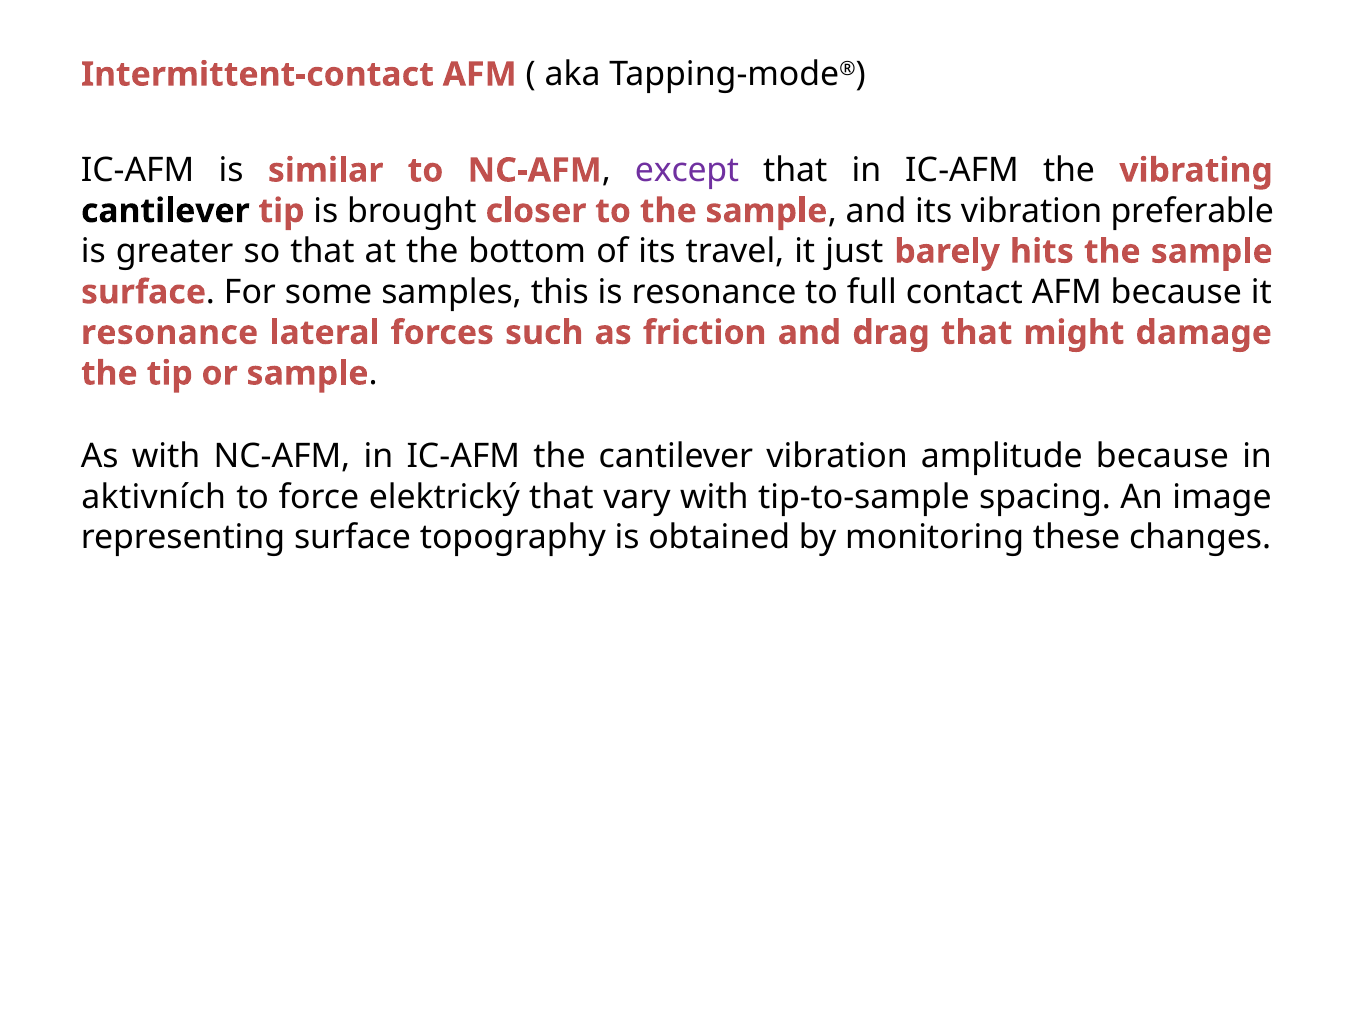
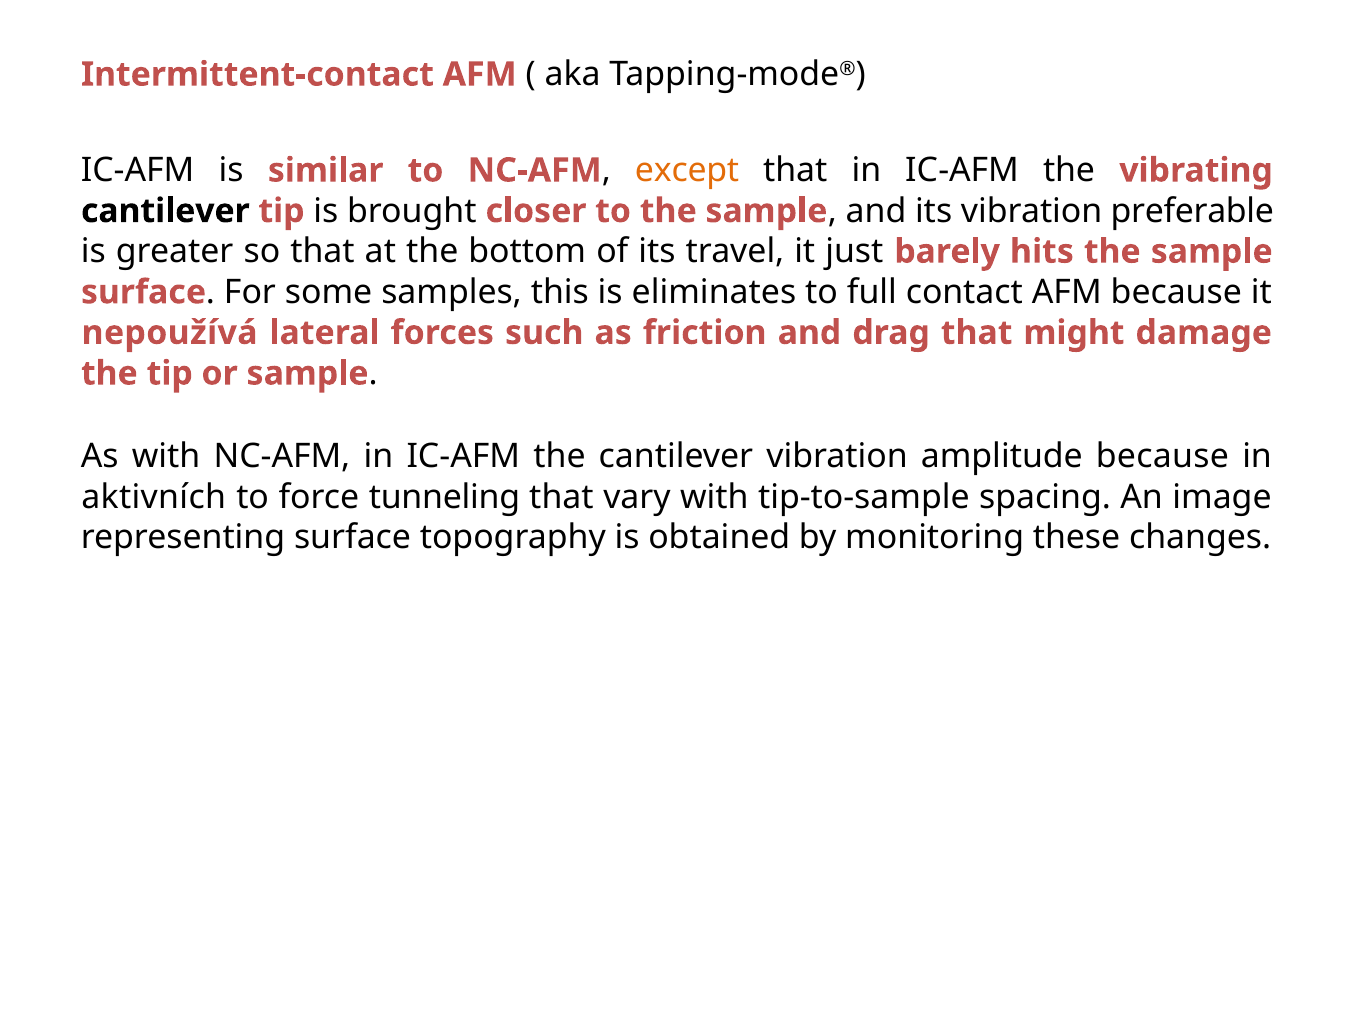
except colour: purple -> orange (687, 170)
is resonance: resonance -> eliminates (714, 292)
resonance: resonance -> nepoužívá (170, 333)
elektrický: elektrický -> tunneling (444, 497)
